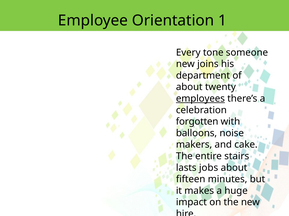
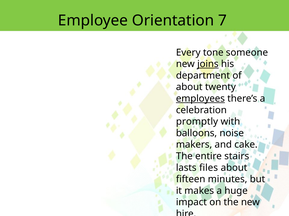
1: 1 -> 7 (223, 21)
joins underline: none -> present (208, 64)
forgotten: forgotten -> promptly (197, 122)
jobs: jobs -> files (209, 168)
